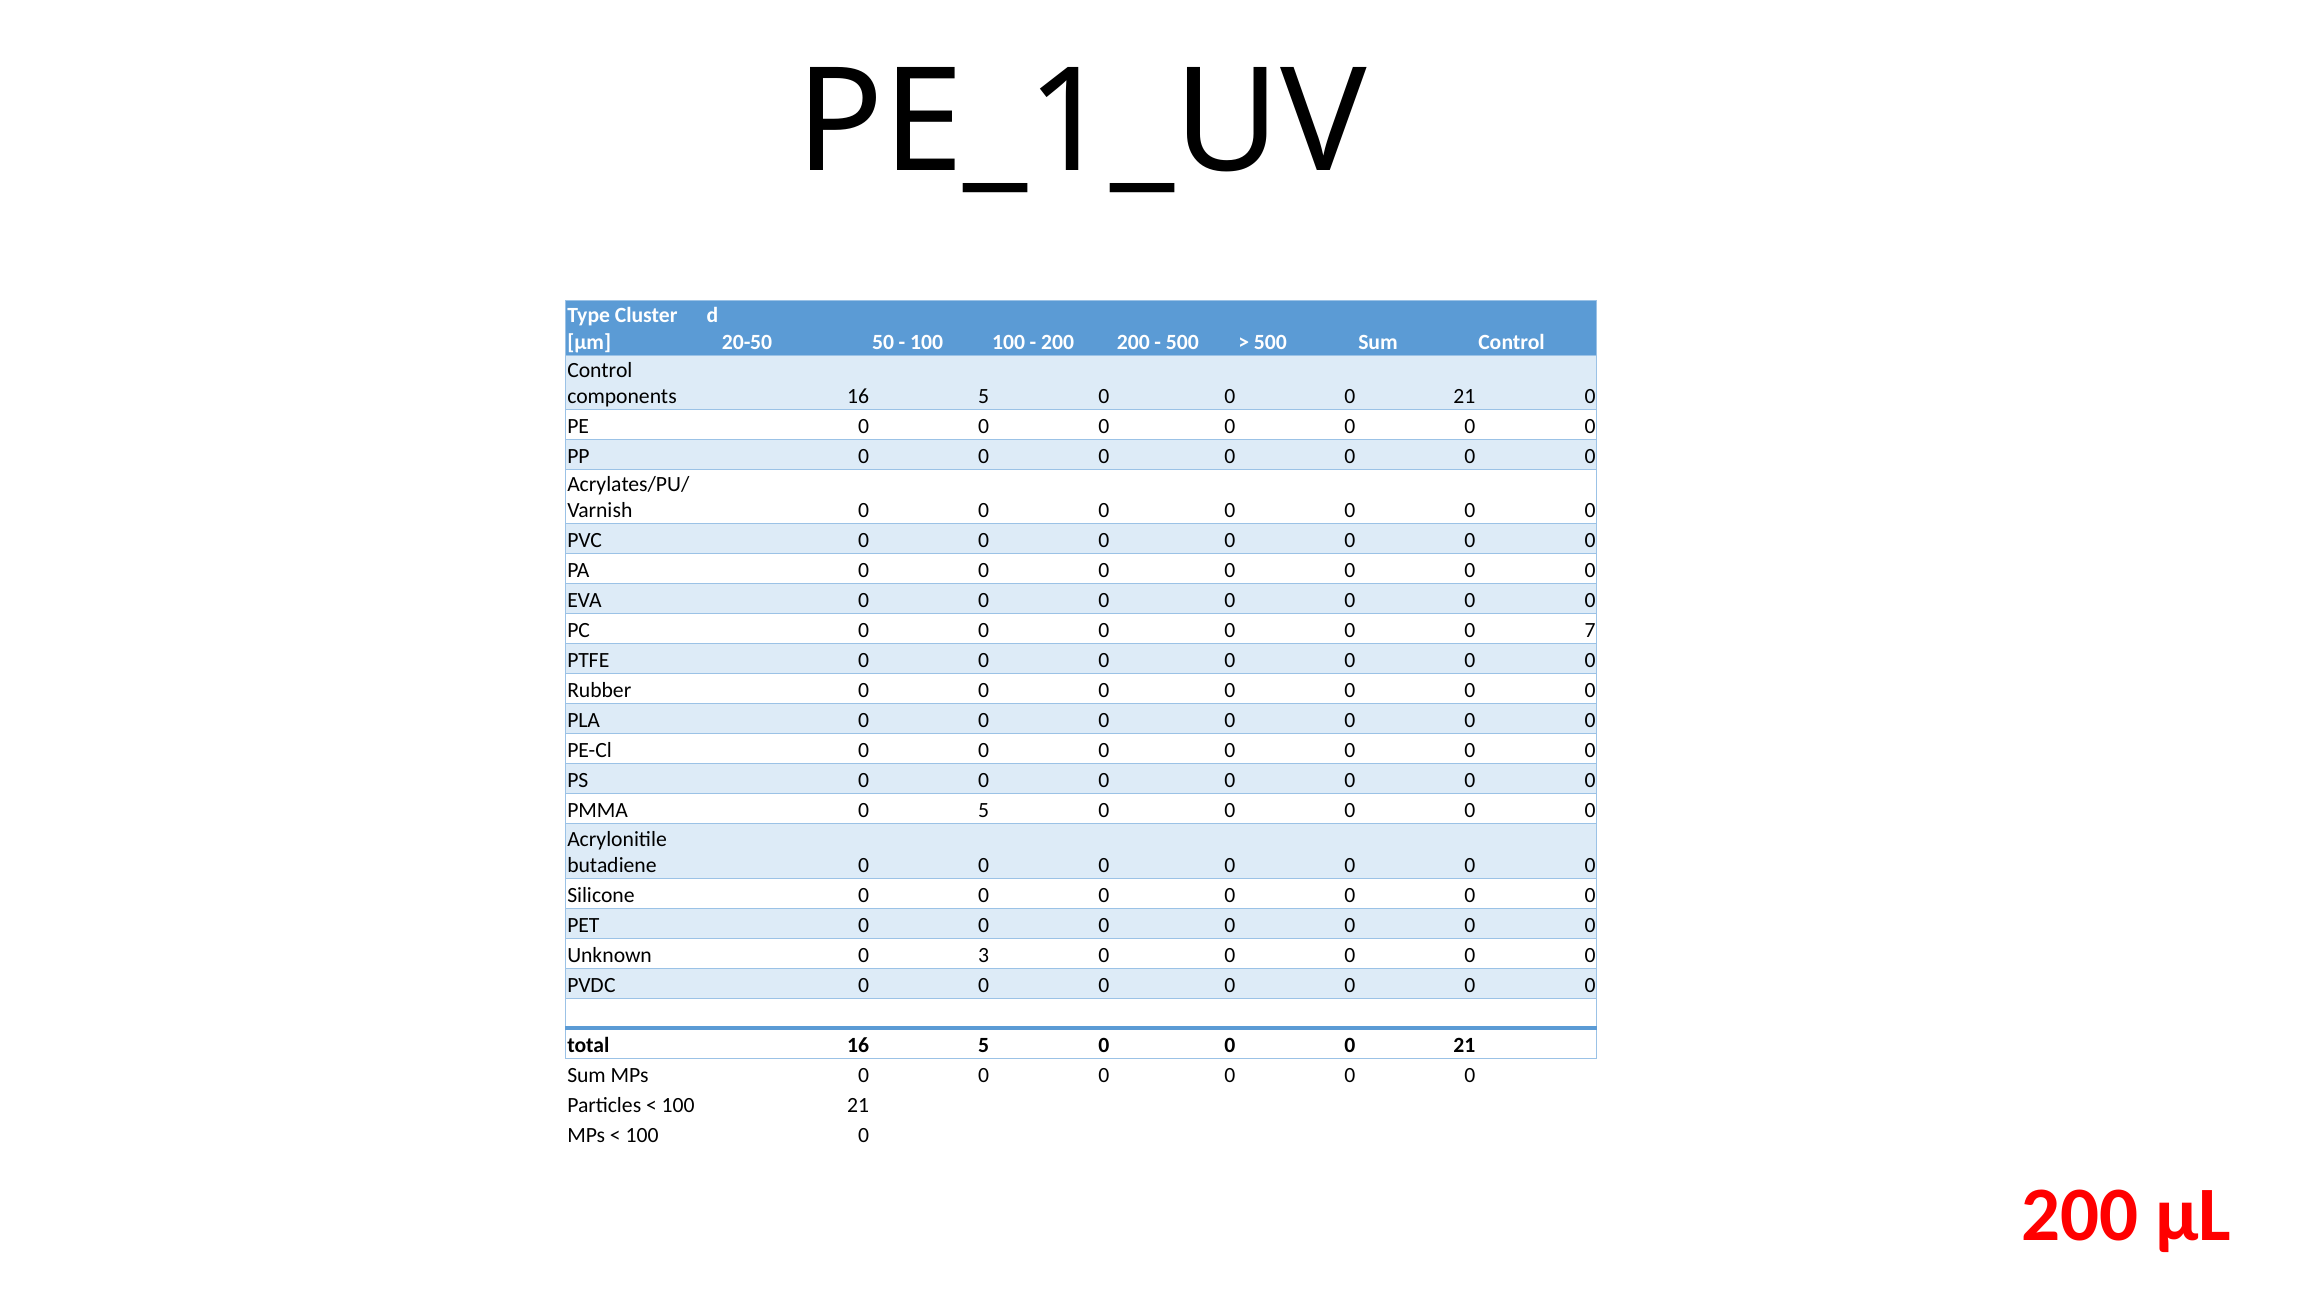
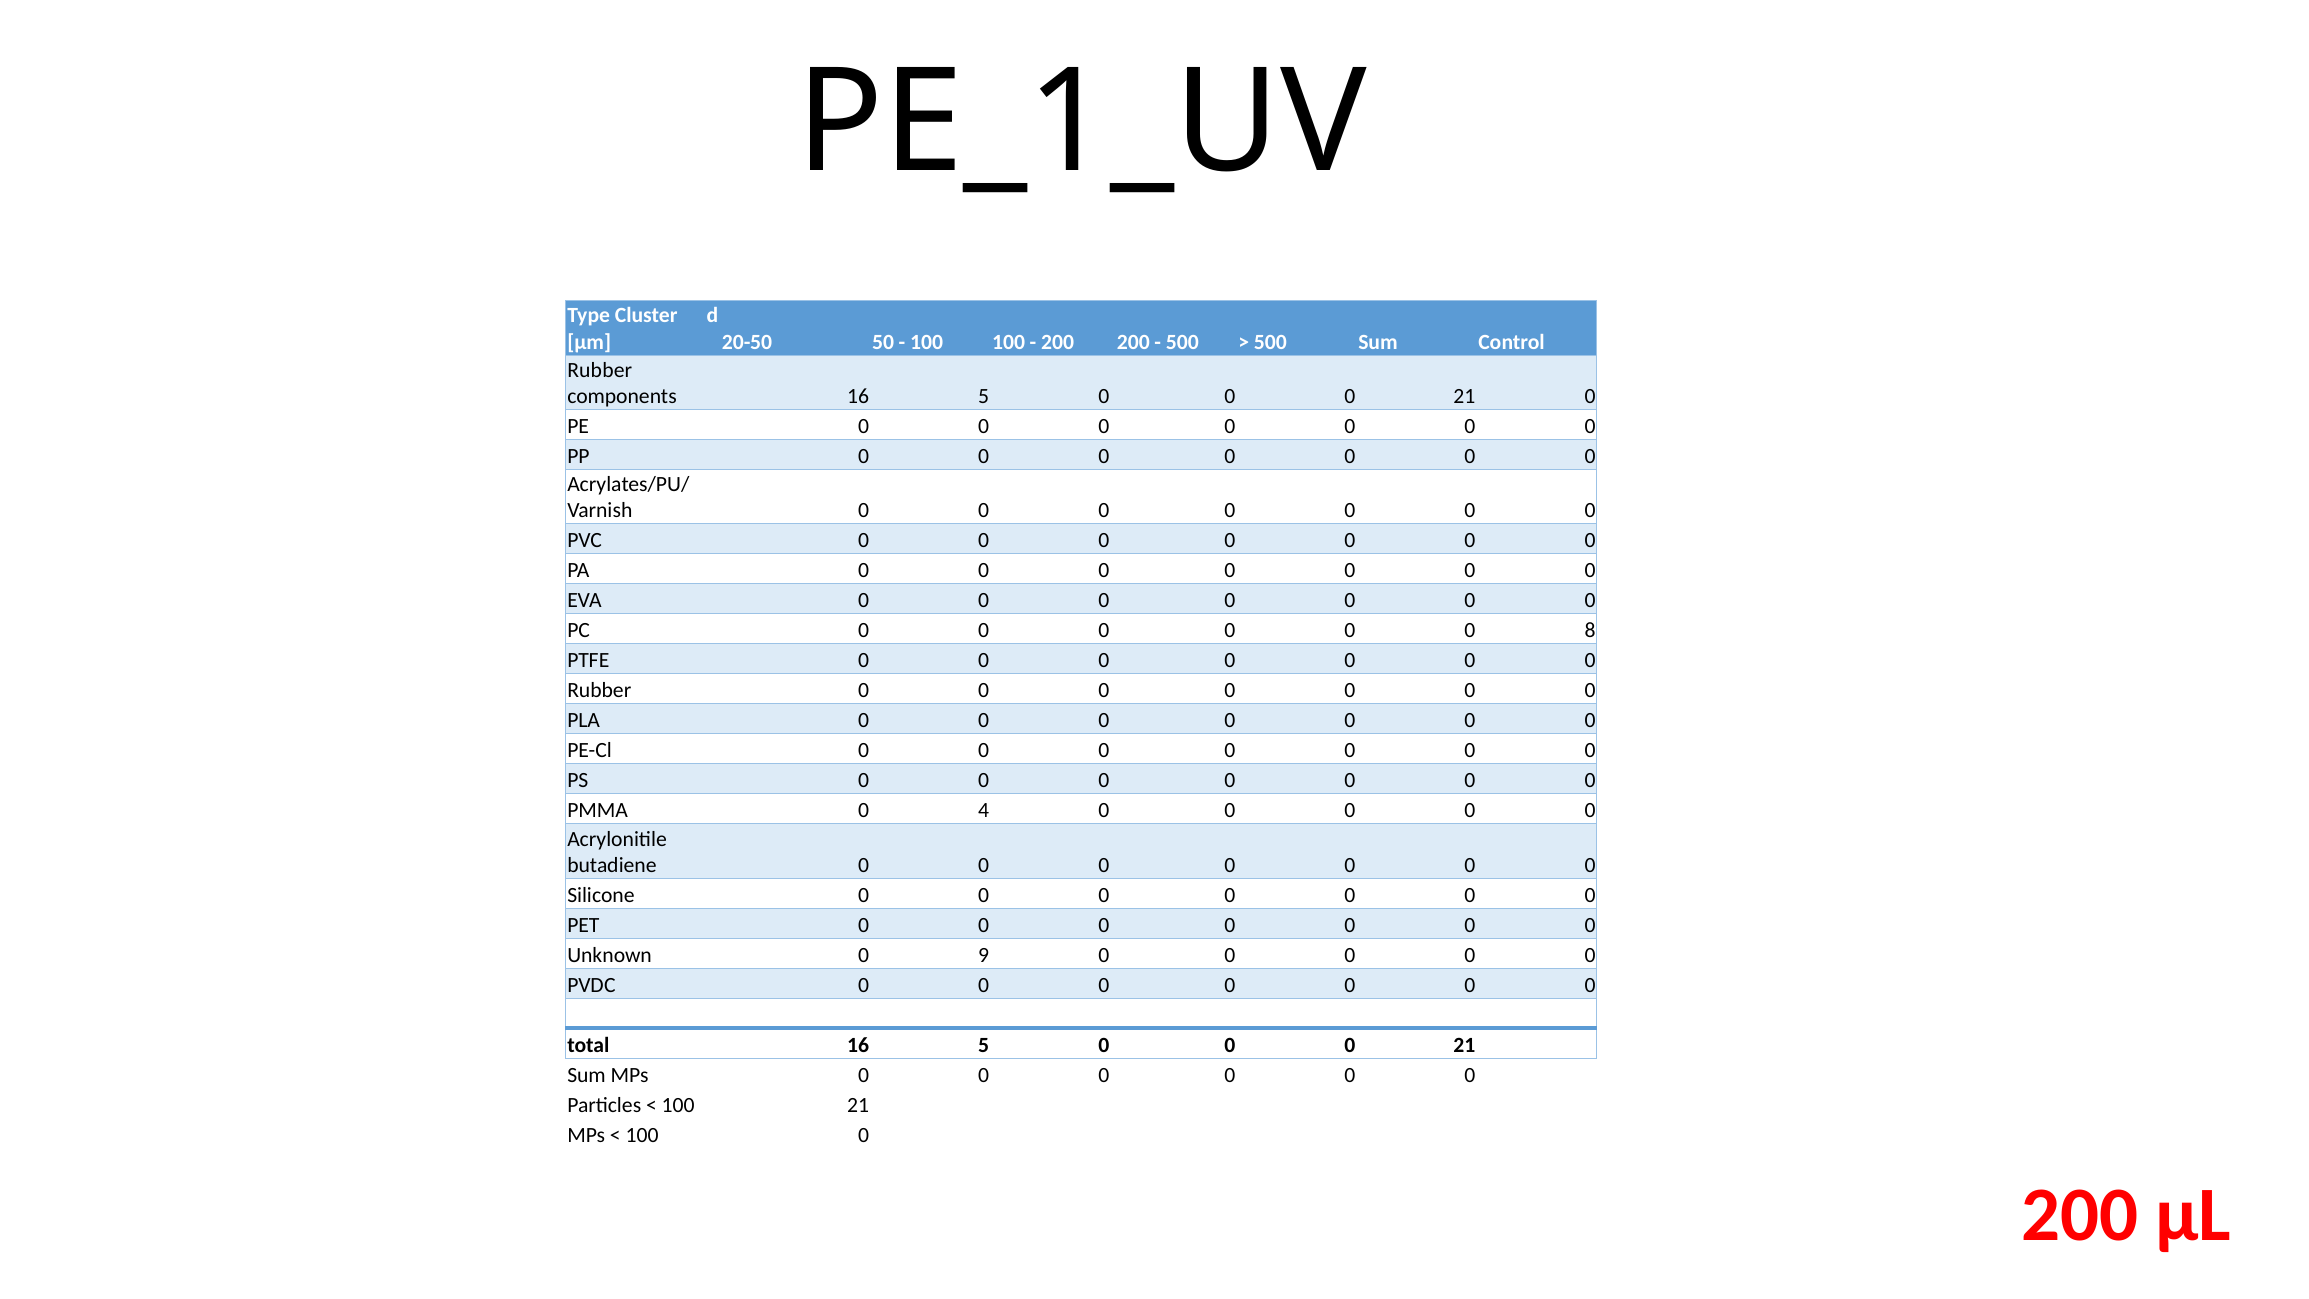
Control: Control -> Rubber (600, 370)
7: 7 -> 8 (1590, 631)
0 5: 5 -> 4 (984, 811)
3: 3 -> 9 (984, 955)
